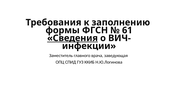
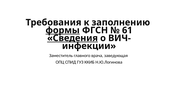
формы underline: none -> present (63, 30)
